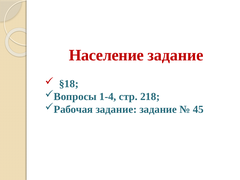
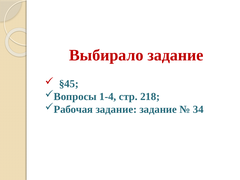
Население: Население -> Выбирало (106, 55)
§18: §18 -> §45 (69, 84)
45: 45 -> 34 (198, 109)
